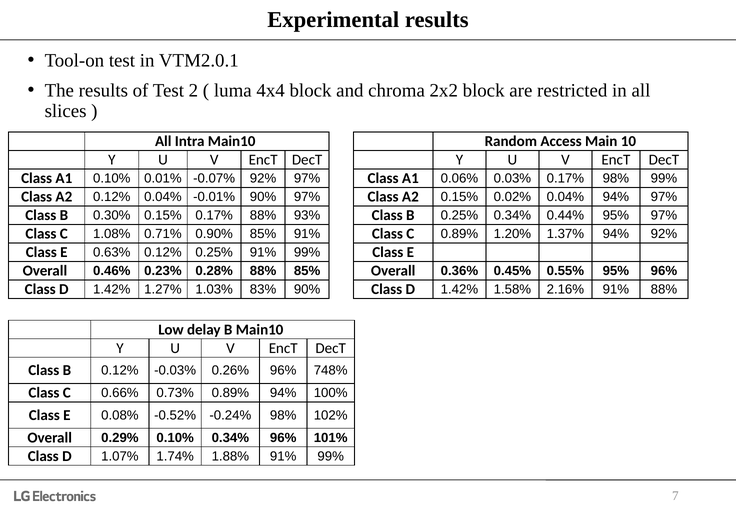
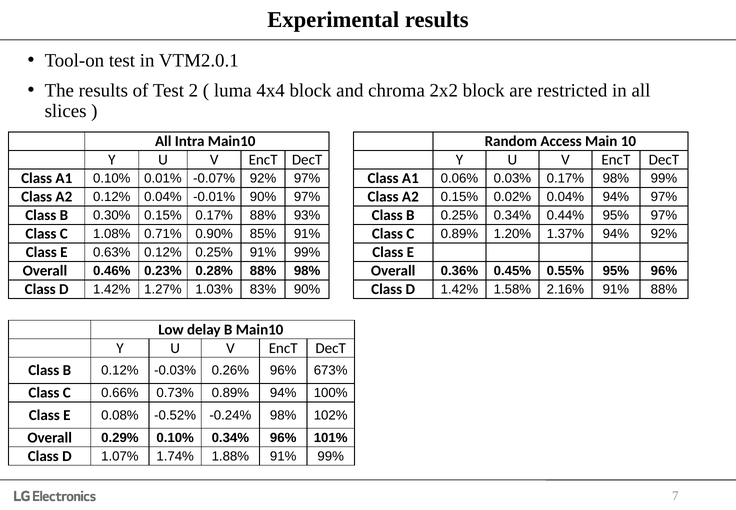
88% 85%: 85% -> 98% (307, 271)
748%: 748% -> 673% (331, 370)
